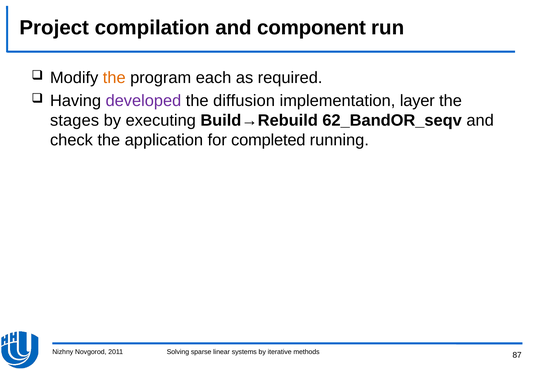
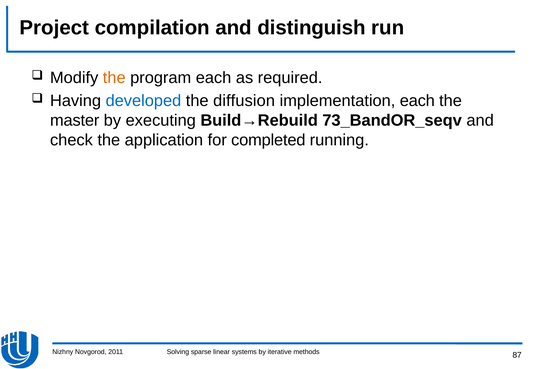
component: component -> distinguish (312, 28)
developed colour: purple -> blue (143, 101)
implementation layer: layer -> each (417, 101)
stages: stages -> master (75, 120)
62_BandOR_seqv: 62_BandOR_seqv -> 73_BandOR_seqv (392, 120)
